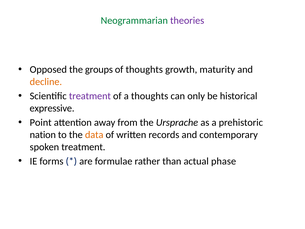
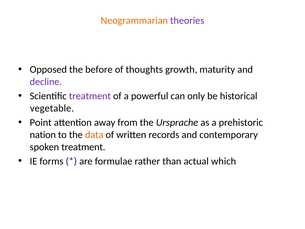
Neogrammarian colour: green -> orange (134, 20)
groups: groups -> before (99, 70)
decline colour: orange -> purple (46, 82)
a thoughts: thoughts -> powerful (150, 96)
expressive: expressive -> vegetable (52, 108)
phase: phase -> which (224, 161)
